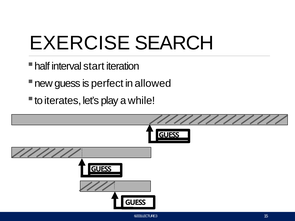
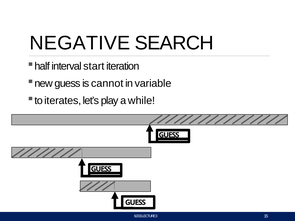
EXERCISE: EXERCISE -> NEGATIVE (80, 43)
perfect: perfect -> cannot (107, 83)
allowed: allowed -> variable (153, 83)
